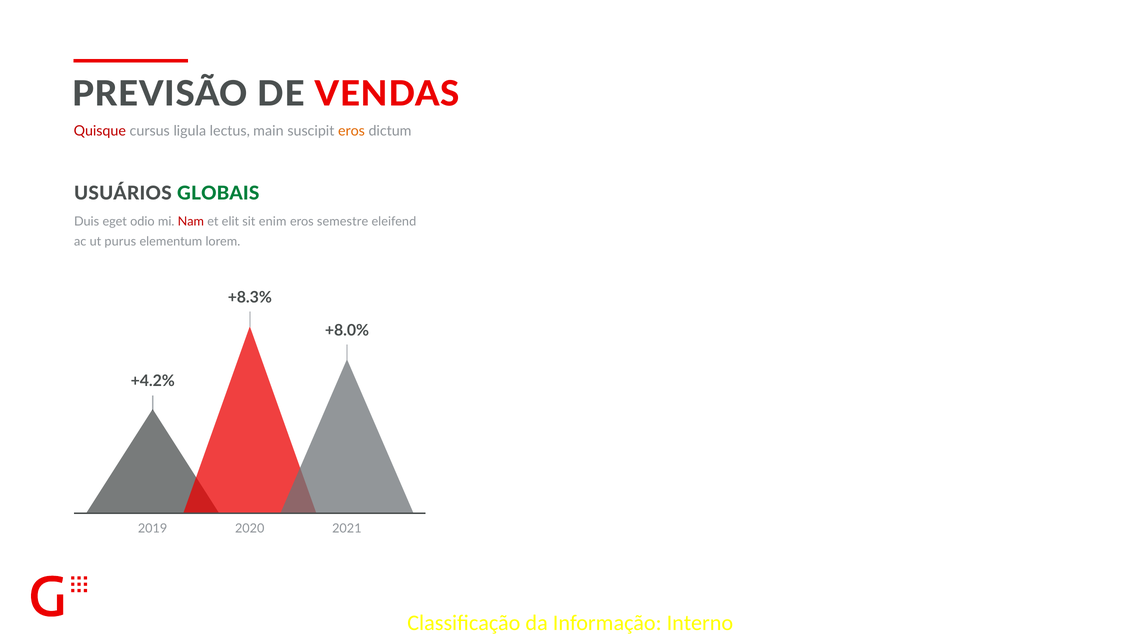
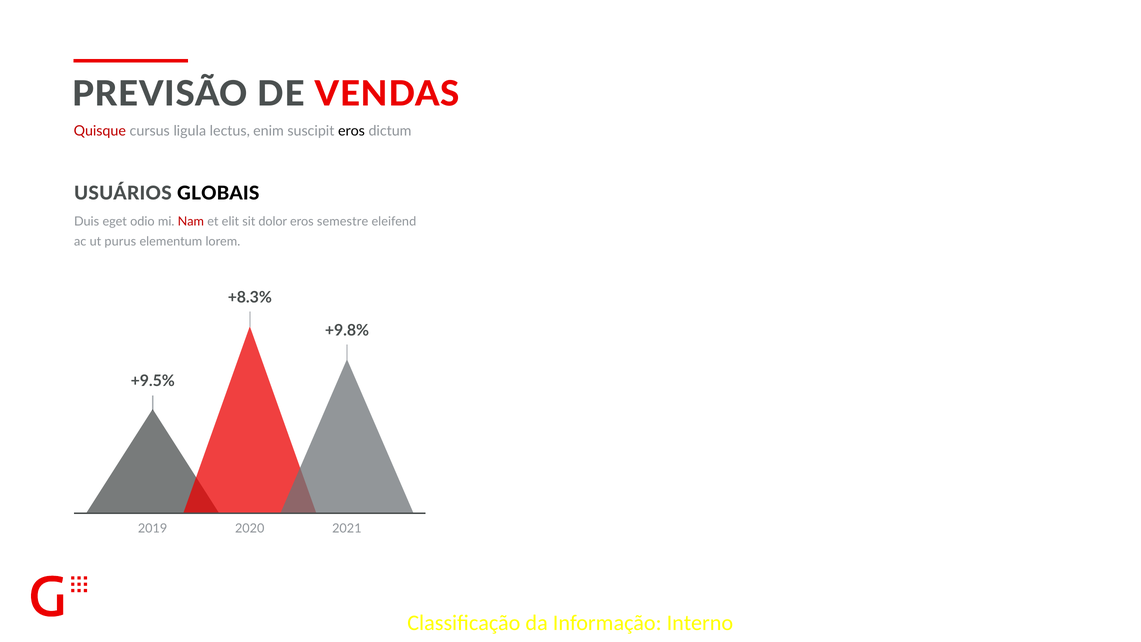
main: main -> enim (269, 131)
eros colour: orange -> black (351, 131)
GLOBAIS colour: green -> black (218, 193)
enim: enim -> dolor (273, 222)
+8.0%: +8.0% -> +9.8% (347, 330)
+4.2%: +4.2% -> +9.5% (153, 381)
